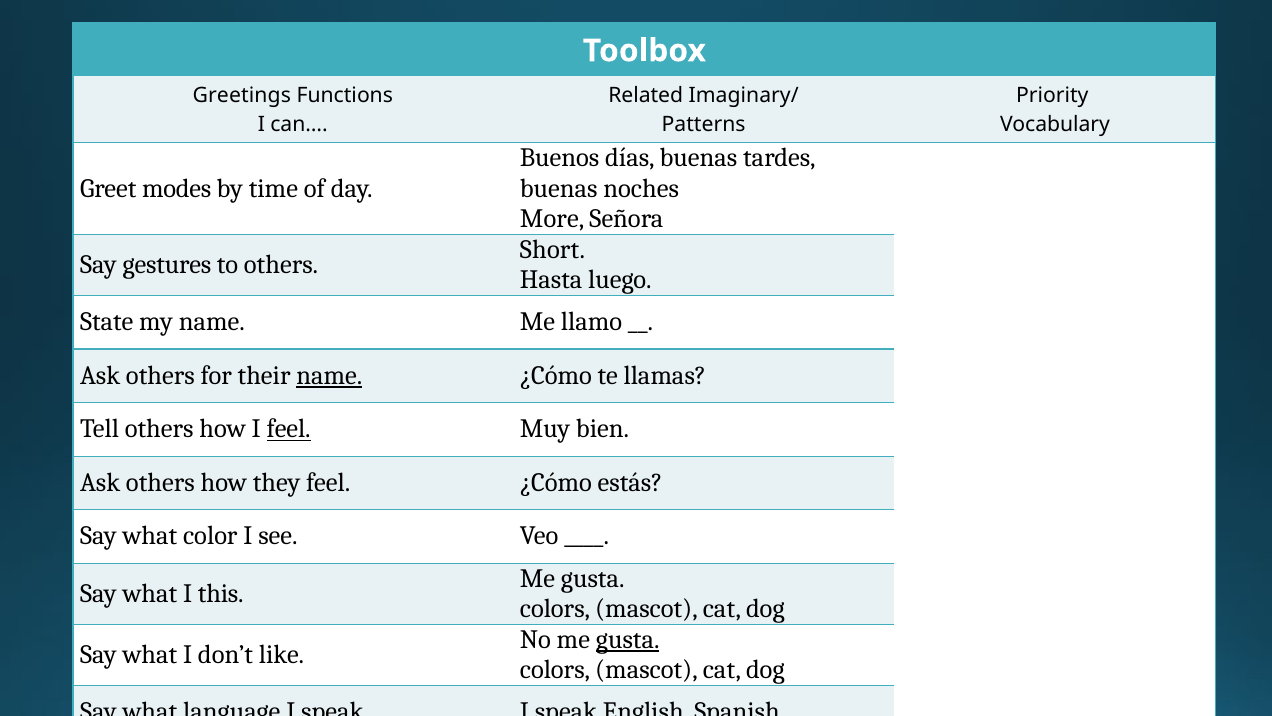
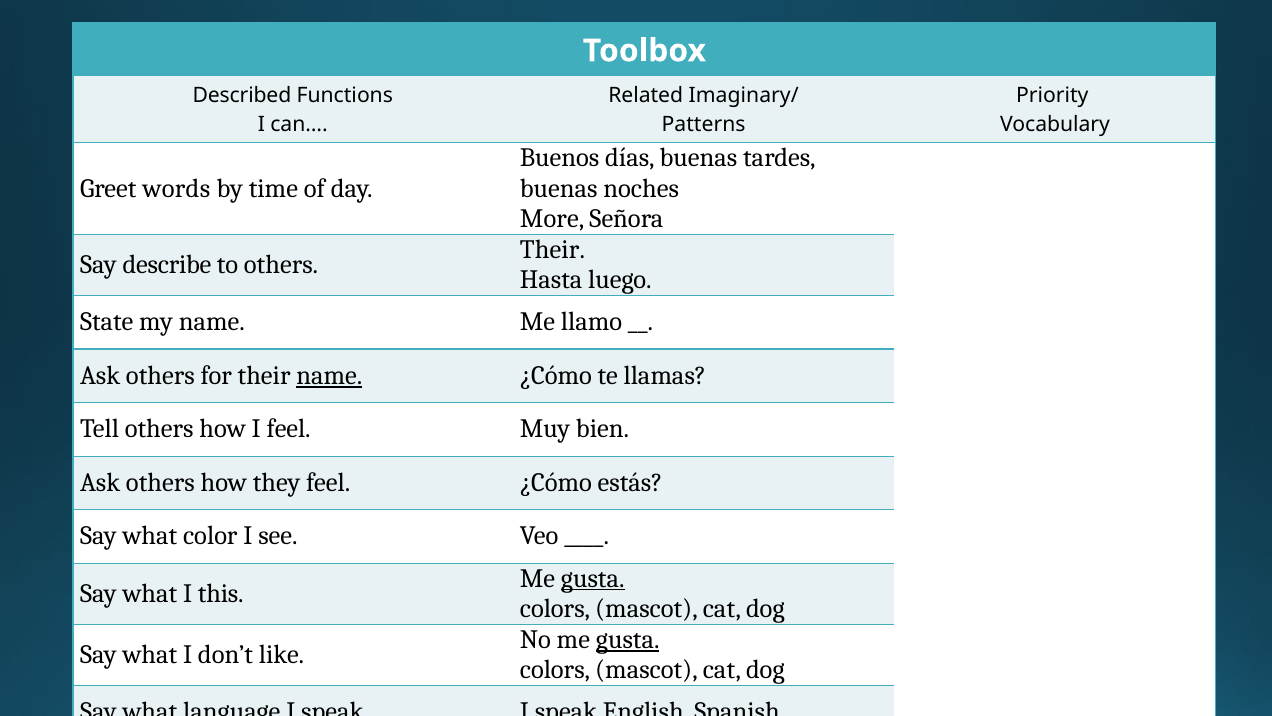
Greetings: Greetings -> Described (242, 96)
modes: modes -> words (176, 188)
Short: Short -> Their (552, 249)
gestures: gestures -> describe (167, 265)
feel underline: present -> none (289, 429)
gusta underline: none -> present (593, 578)
